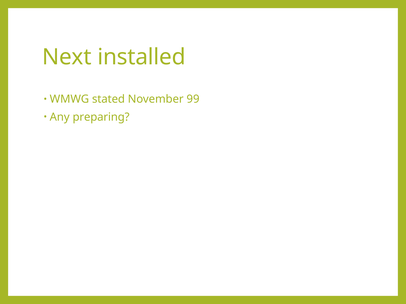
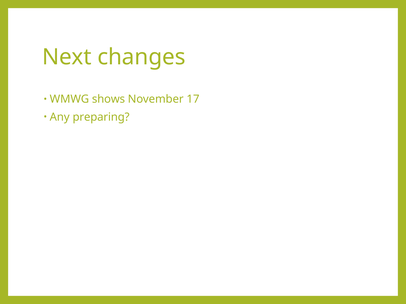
installed: installed -> changes (142, 57)
stated: stated -> shows (109, 99)
99: 99 -> 17 (193, 99)
